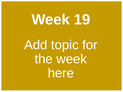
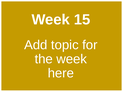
19: 19 -> 15 (82, 20)
